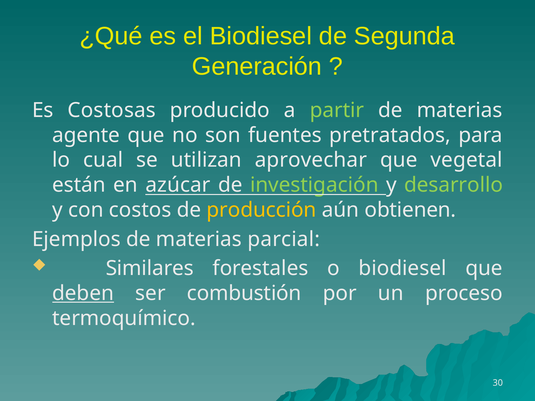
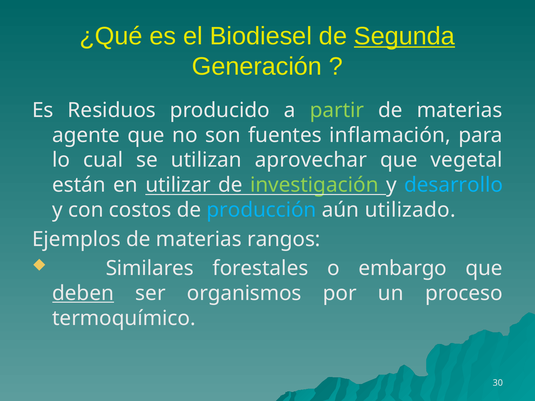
Segunda underline: none -> present (404, 36)
Costosas: Costosas -> Residuos (112, 110)
pretratados: pretratados -> inflamación (390, 135)
azúcar: azúcar -> utilizar (178, 185)
desarrollo colour: light green -> light blue (454, 185)
producción colour: yellow -> light blue (262, 210)
obtienen: obtienen -> utilizado (410, 210)
parcial: parcial -> rangos (284, 239)
o biodiesel: biodiesel -> embargo (403, 268)
combustión: combustión -> organismos (244, 293)
